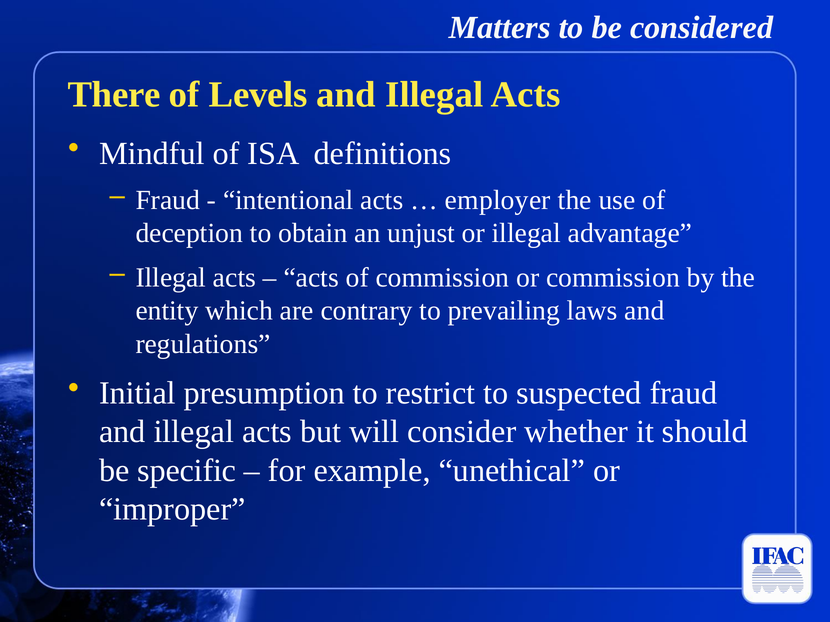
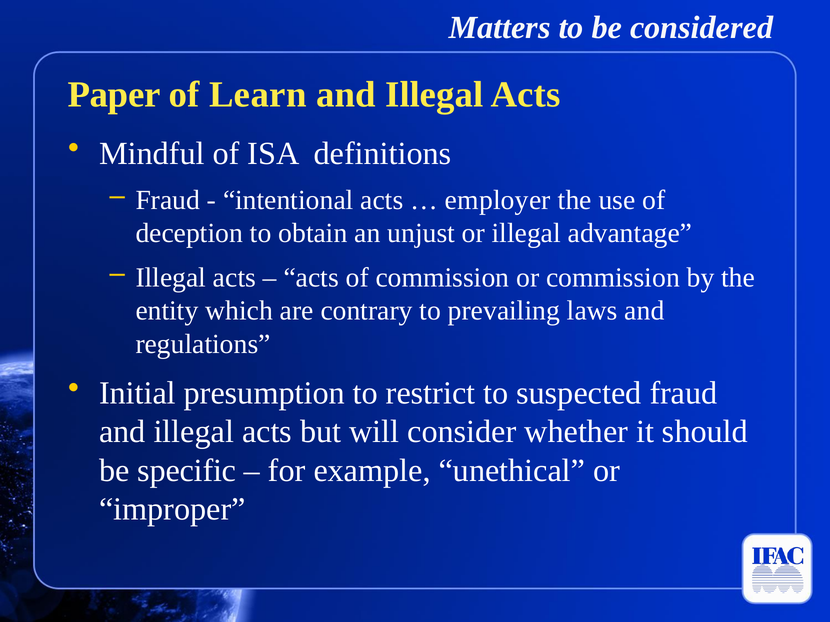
There: There -> Paper (114, 94)
Levels: Levels -> Learn (258, 94)
